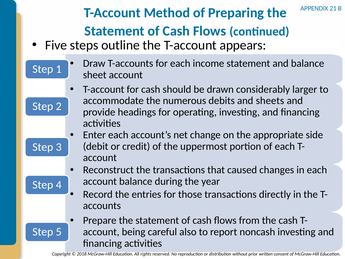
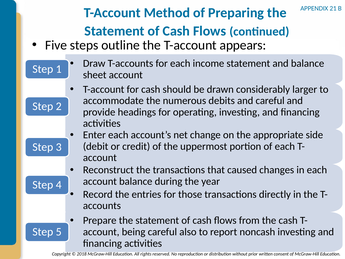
and sheets: sheets -> careful (270, 101)
